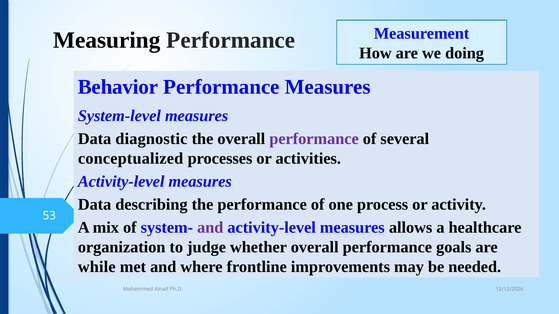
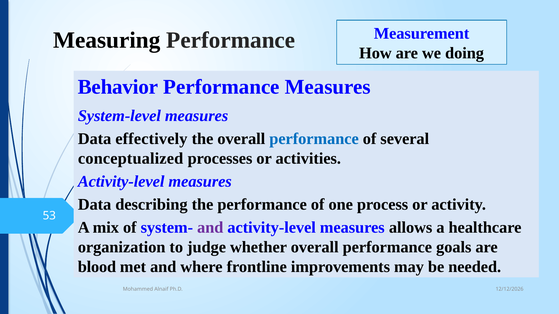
diagnostic: diagnostic -> effectively (151, 139)
performance colour: purple -> blue (314, 139)
while: while -> blood (97, 267)
